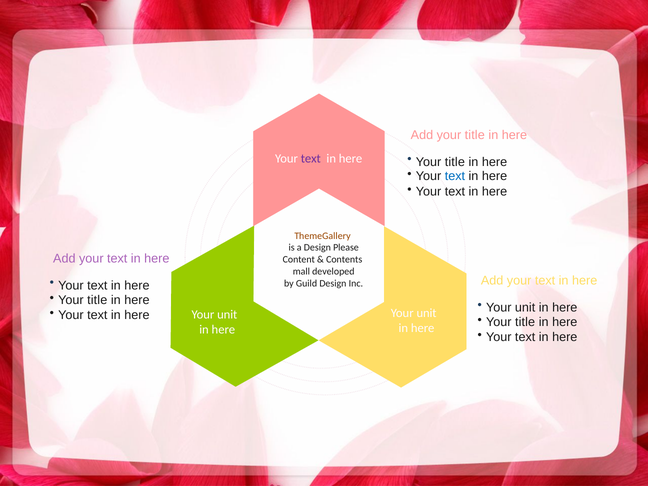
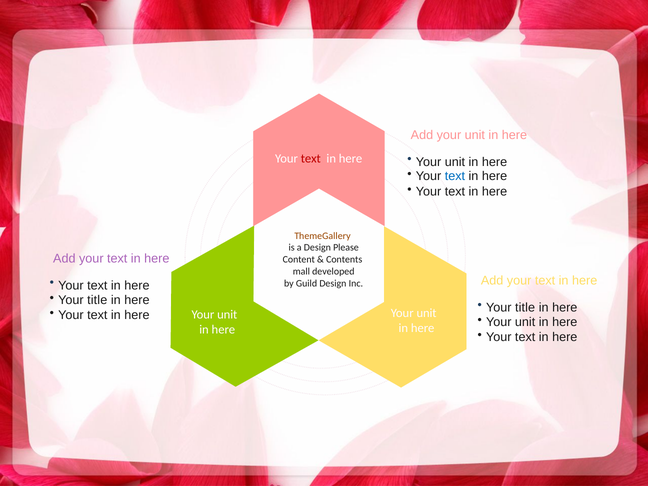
Add your title: title -> unit (475, 135)
text colour: purple -> red (311, 158)
title: title -> unit (455, 162)
unit: unit -> title (525, 308)
title: title -> unit (525, 322)
